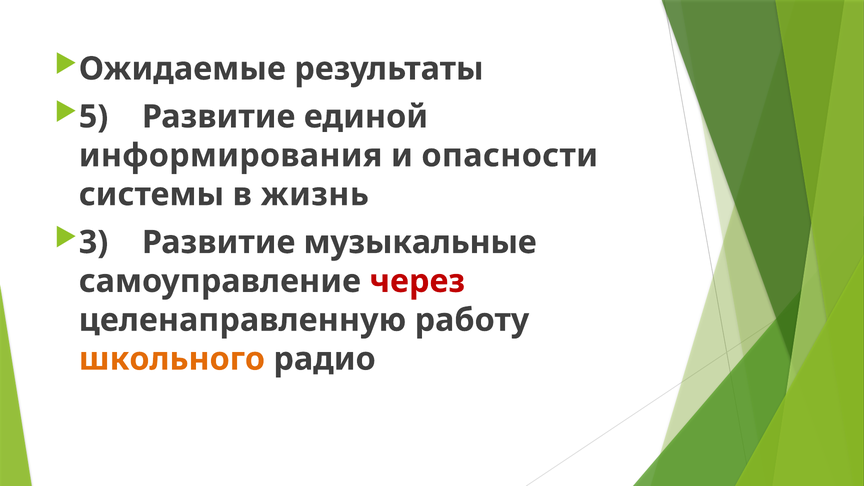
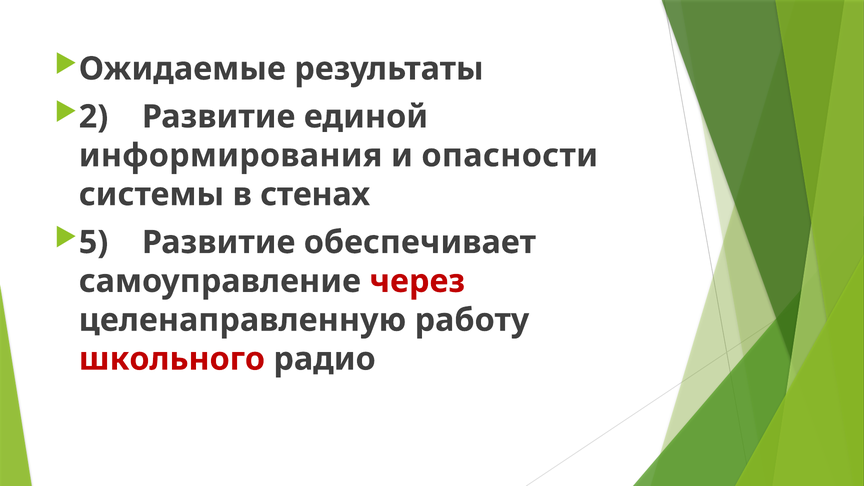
5: 5 -> 2 (94, 117)
жизнь: жизнь -> стенах (315, 194)
3: 3 -> 5 (94, 242)
музыкальные: музыкальные -> обеспечивает (420, 242)
школьного colour: orange -> red (172, 359)
